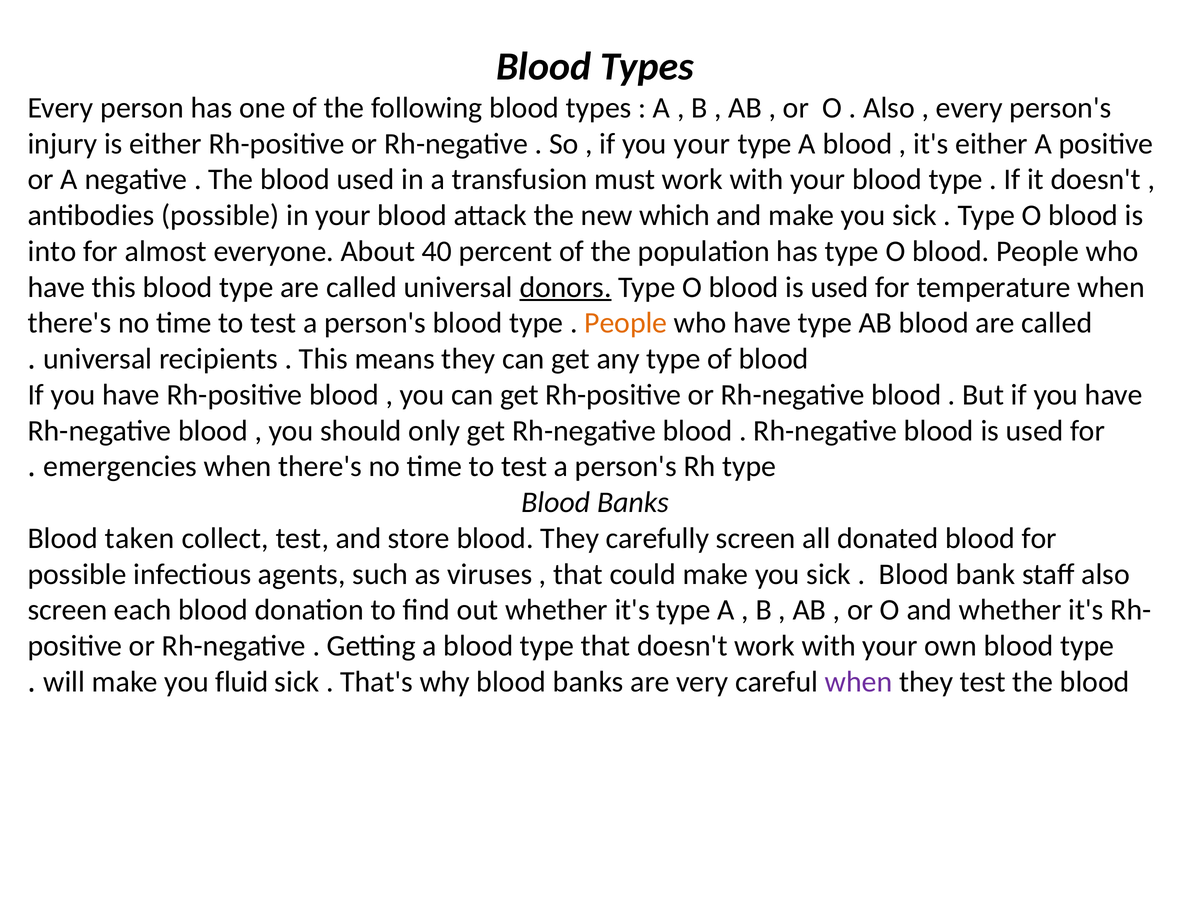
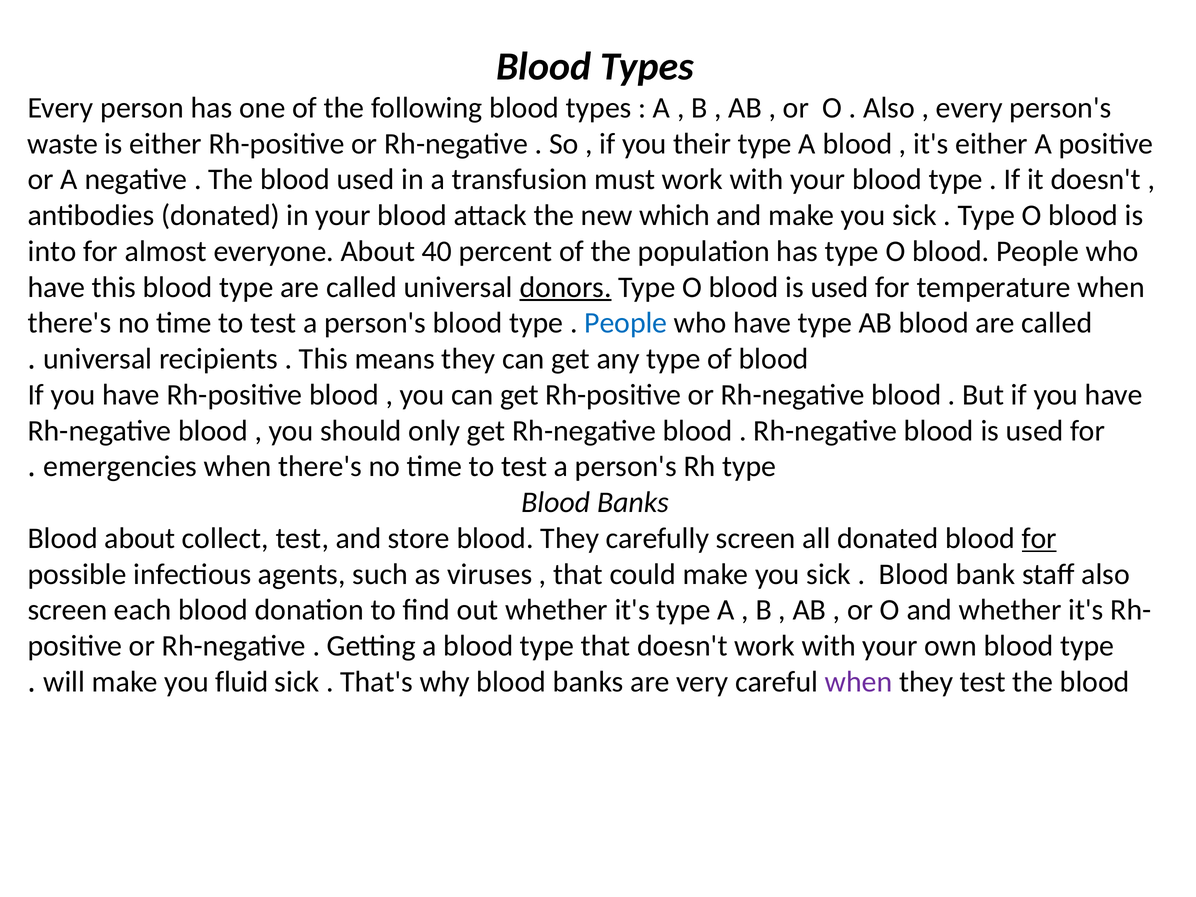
injury: injury -> waste (63, 144)
you your: your -> their (702, 144)
antibodies possible: possible -> donated (220, 215)
People colour: orange -> blue (626, 323)
Blood taken: taken -> about (140, 538)
for underline: none -> present (1039, 538)
